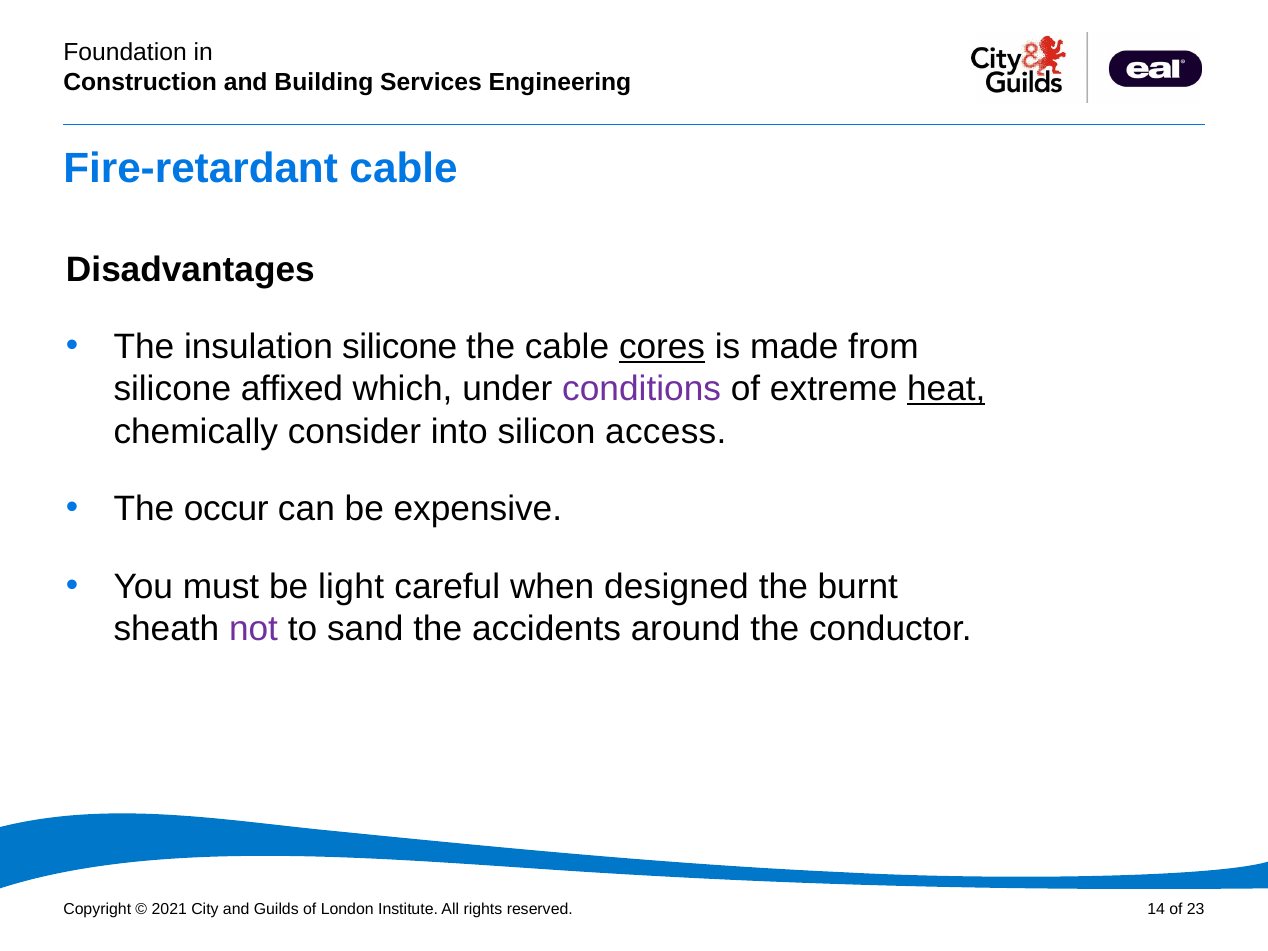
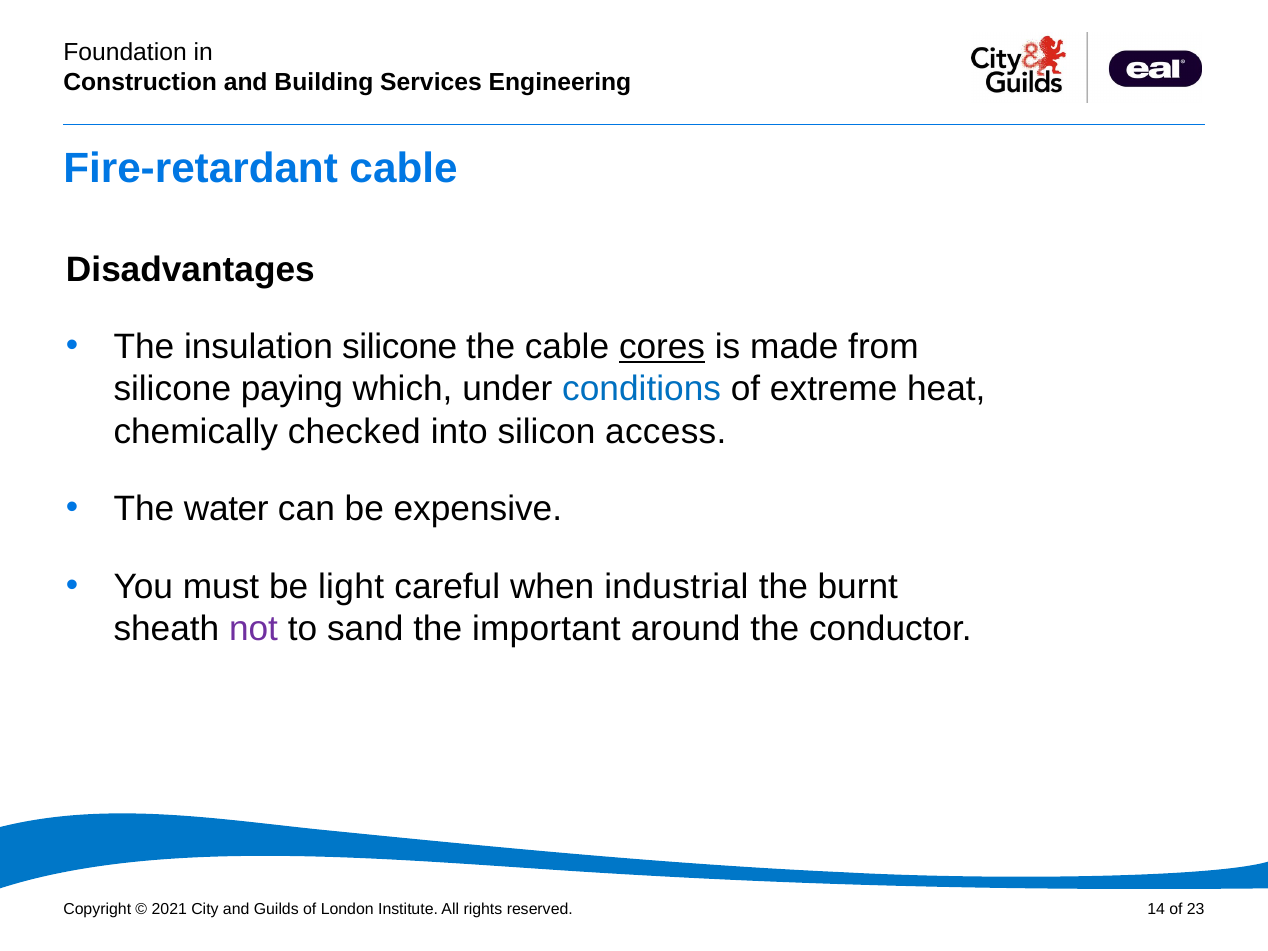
affixed: affixed -> paying (292, 389)
conditions colour: purple -> blue (642, 389)
heat underline: present -> none (946, 389)
consider: consider -> checked (354, 432)
occur: occur -> water (226, 509)
designed: designed -> industrial (676, 587)
accidents: accidents -> important (546, 629)
